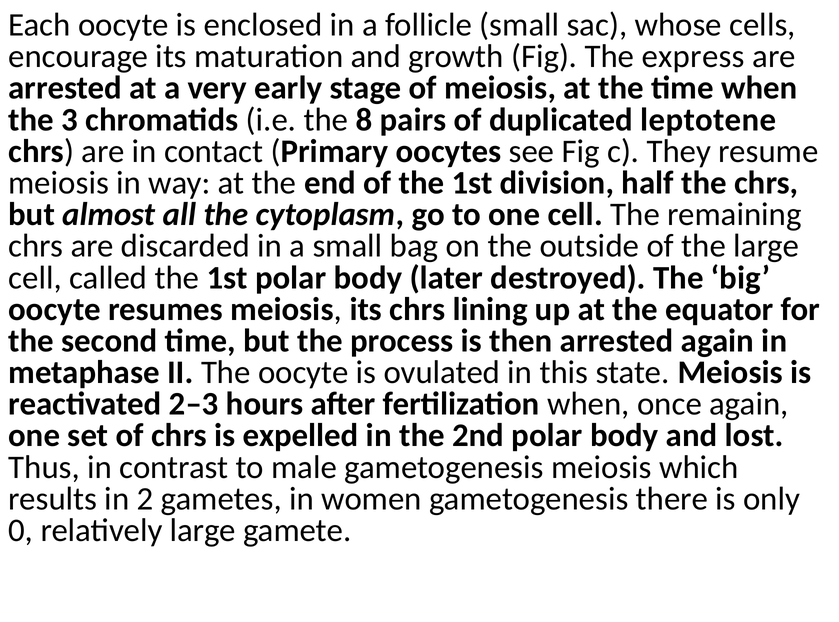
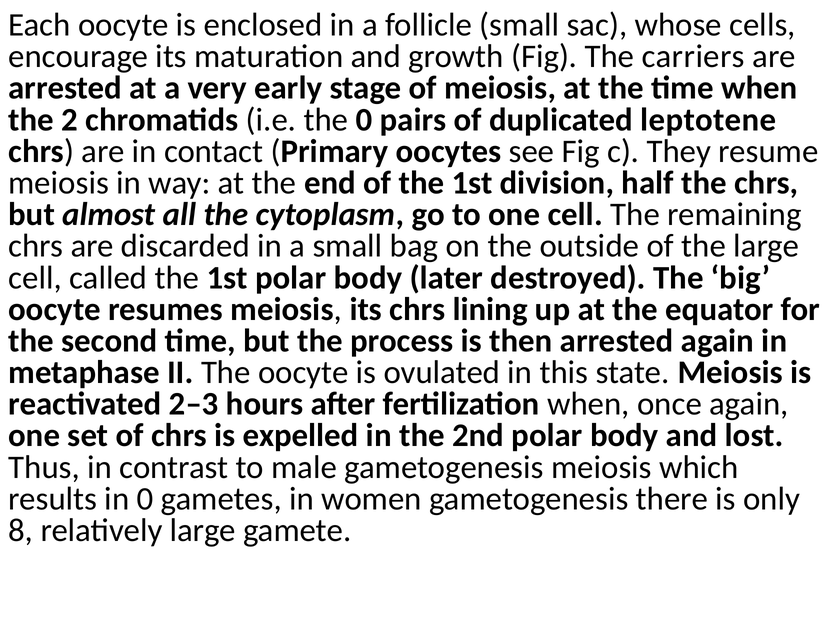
express: express -> carriers (693, 56)
3: 3 -> 2 (70, 120)
the 8: 8 -> 0 (364, 120)
in 2: 2 -> 0 (145, 498)
0: 0 -> 8 (21, 530)
